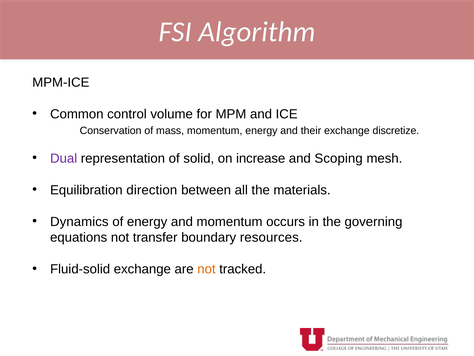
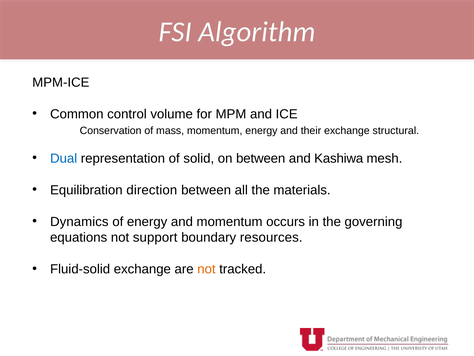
discretize: discretize -> structural (396, 131)
Dual colour: purple -> blue (64, 158)
on increase: increase -> between (261, 158)
Scoping: Scoping -> Kashiwa (339, 158)
transfer: transfer -> support (155, 237)
